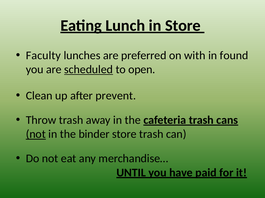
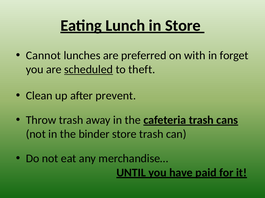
Faculty: Faculty -> Cannot (43, 56)
found: found -> forget (234, 56)
open: open -> theft (142, 70)
not underline: present -> none (36, 135)
